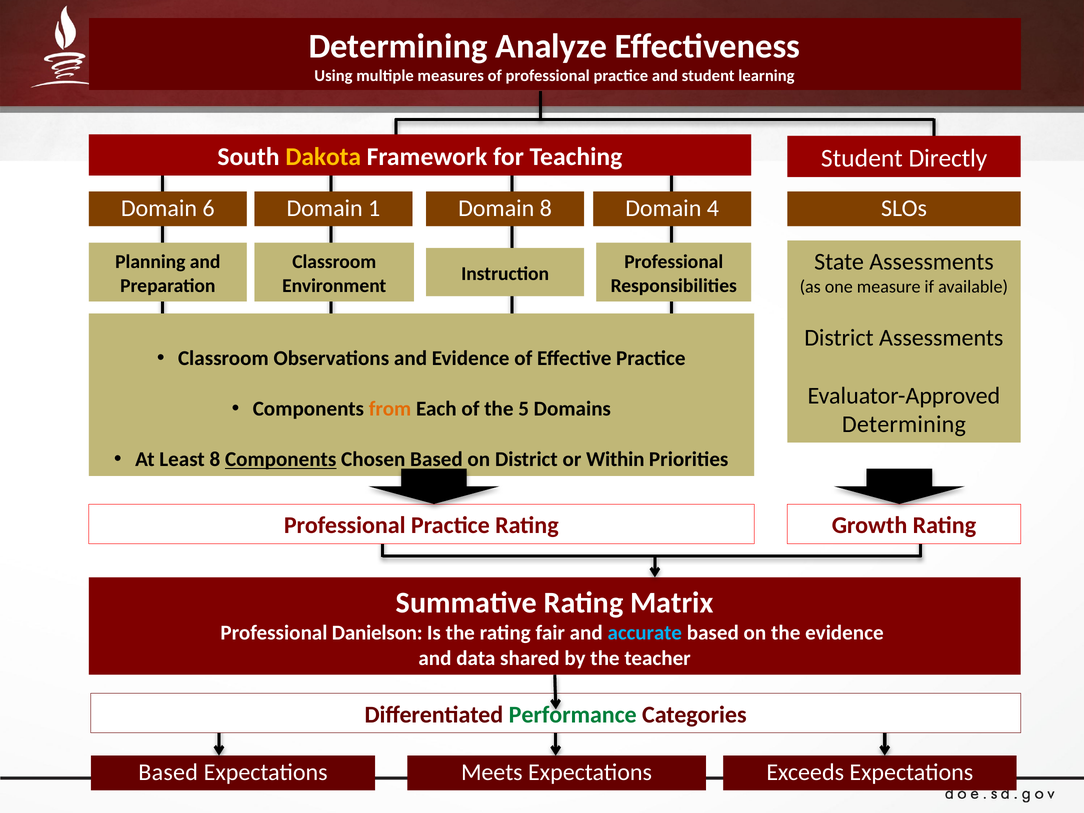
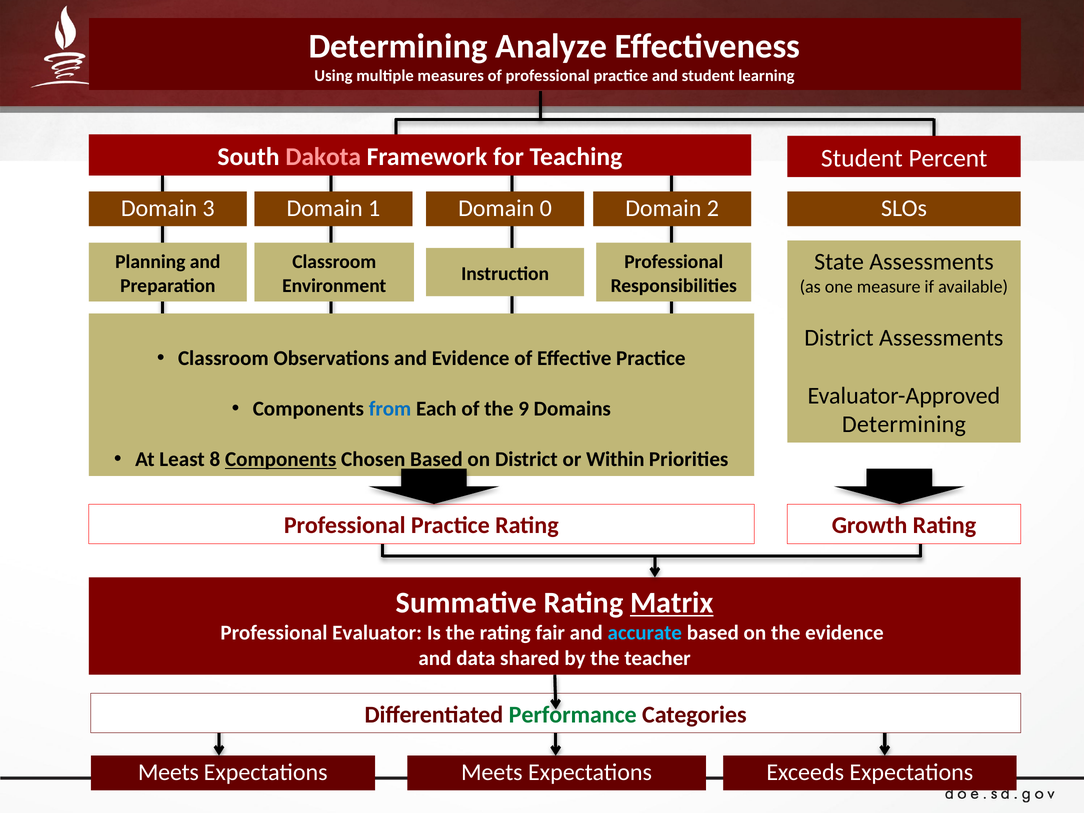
Dakota colour: yellow -> pink (323, 157)
Directly: Directly -> Percent (948, 158)
6: 6 -> 3 (209, 208)
Domain 8: 8 -> 0 (546, 208)
4: 4 -> 2 (713, 208)
from colour: orange -> blue (390, 409)
5: 5 -> 9 (524, 409)
Matrix underline: none -> present (672, 603)
Danielson: Danielson -> Evaluator (377, 633)
Based: Based -> Meets (168, 772)
